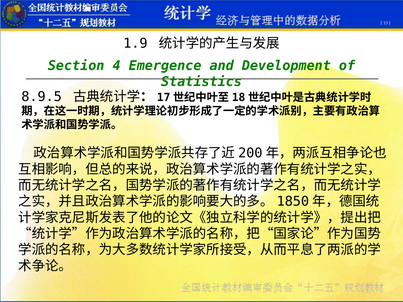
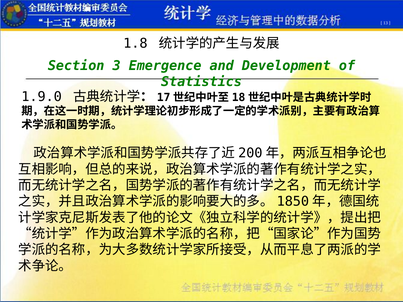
1.9: 1.9 -> 1.8 (135, 44)
4: 4 -> 3 (117, 66)
8.9.5: 8.9.5 -> 1.9.0 (42, 97)
